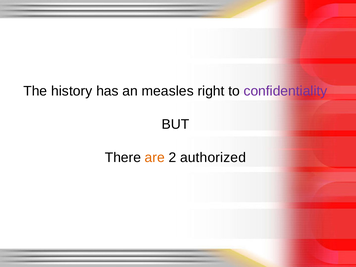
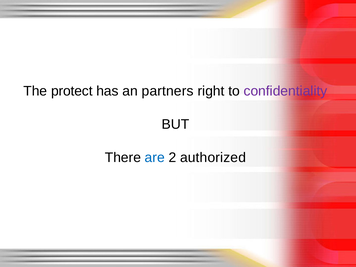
history: history -> protect (72, 91)
measles: measles -> partners (168, 91)
are colour: orange -> blue (155, 158)
